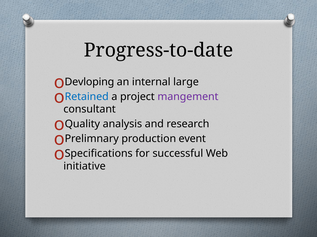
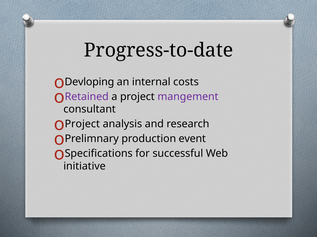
large: large -> costs (186, 82)
Retained colour: blue -> purple (87, 97)
Quality: Quality -> Project (82, 124)
